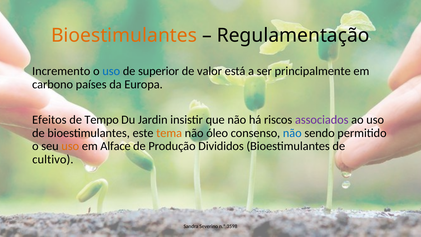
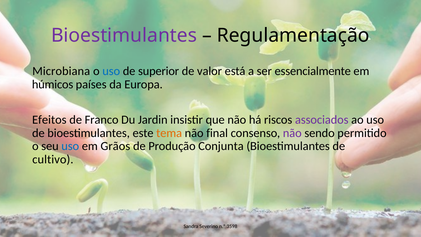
Bioestimulantes colour: orange -> purple (124, 35)
Incremento: Incremento -> Microbiana (61, 71)
principalmente: principalmente -> essencialmente (313, 71)
carbono: carbono -> húmicos (53, 84)
Tempo: Tempo -> Franco (102, 120)
óleo: óleo -> final (217, 133)
não colour: blue -> purple (292, 133)
uso colour: orange -> blue (70, 146)
Alface: Alface -> Grãos (115, 146)
Divididos: Divididos -> Conjunta (221, 146)
